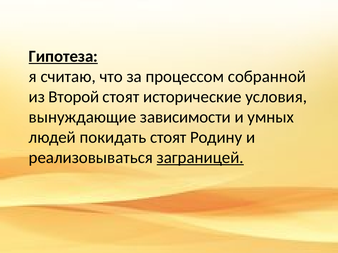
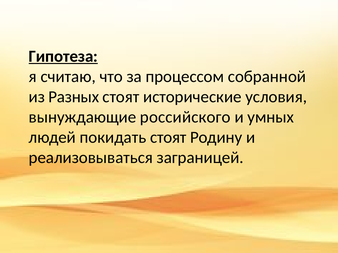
Второй: Второй -> Разных (74, 97)
зависимости: зависимости -> российского (185, 117)
заграницей underline: present -> none (200, 158)
